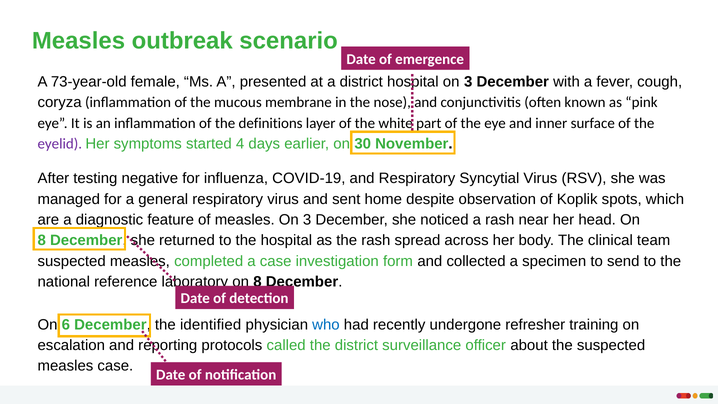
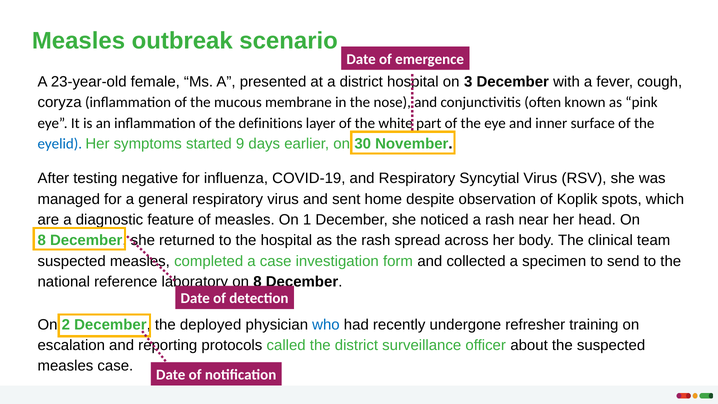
73-year-old: 73-year-old -> 23-year-old (89, 82)
eyelid colour: purple -> blue (60, 144)
4: 4 -> 9 (240, 144)
measles On 3: 3 -> 1 (307, 220)
6: 6 -> 2 (66, 324)
identified: identified -> deployed (211, 324)
